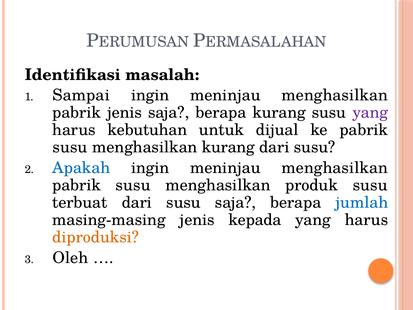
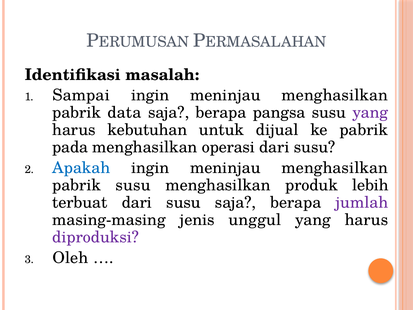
pabrik jenis: jenis -> data (124, 113)
berapa kurang: kurang -> pangsa (279, 113)
susu: susu -> pada (70, 147)
menghasilkan kurang: kurang -> operasi (228, 147)
produk susu: susu -> lebih (370, 185)
jumlah colour: blue -> purple (362, 202)
kepada: kepada -> unggul (255, 220)
diproduksi colour: orange -> purple (96, 237)
